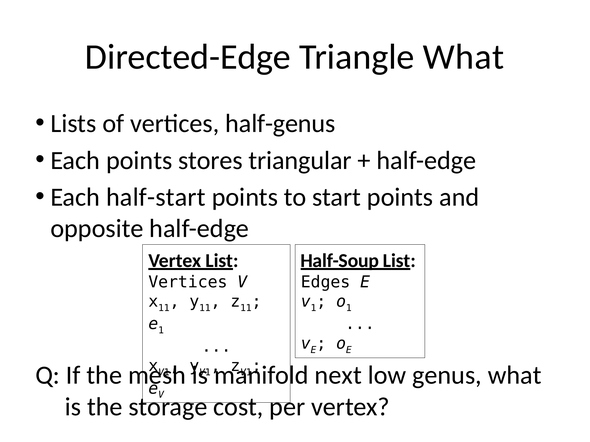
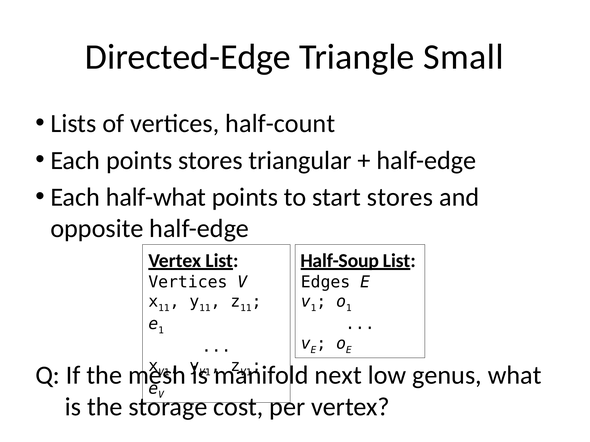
Triangle What: What -> Small (463, 57)
half-genus: half-genus -> half-count (280, 124)
half-start: half-start -> half-what (156, 197)
start points: points -> stores (400, 197)
